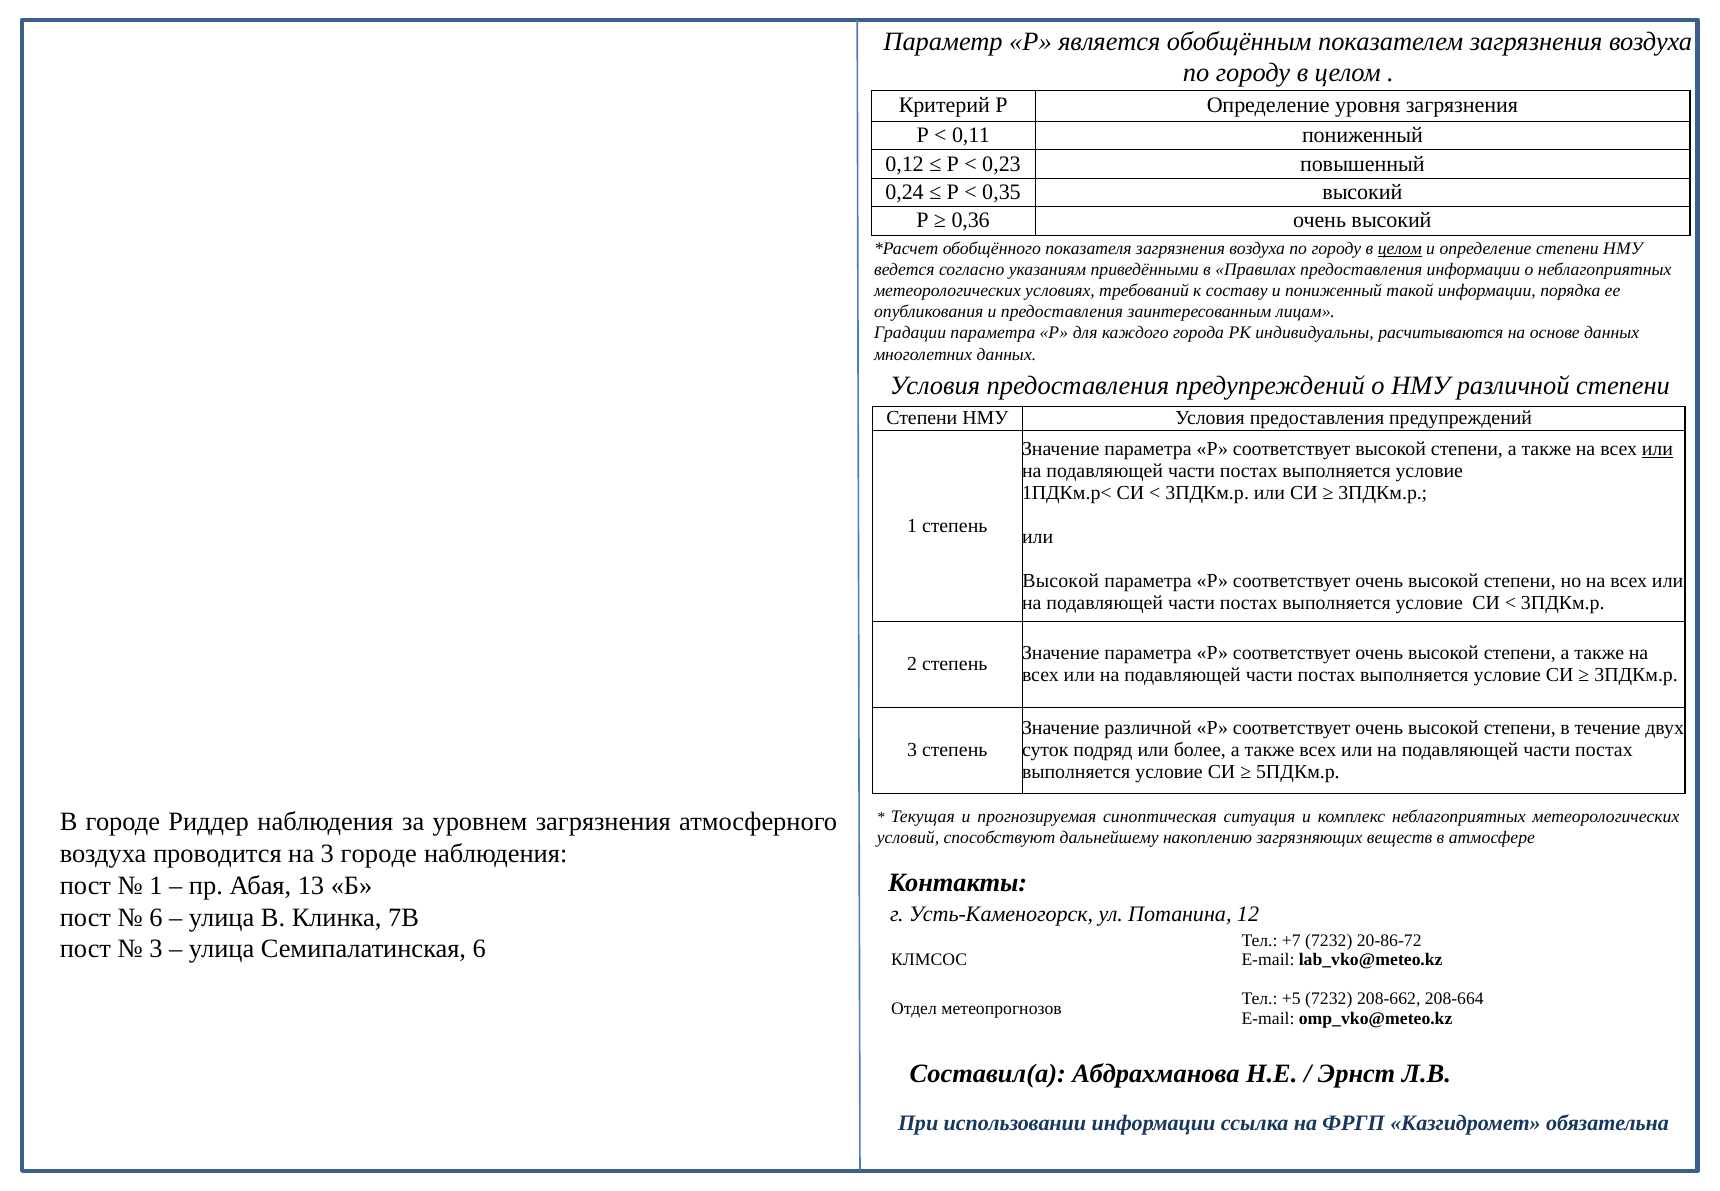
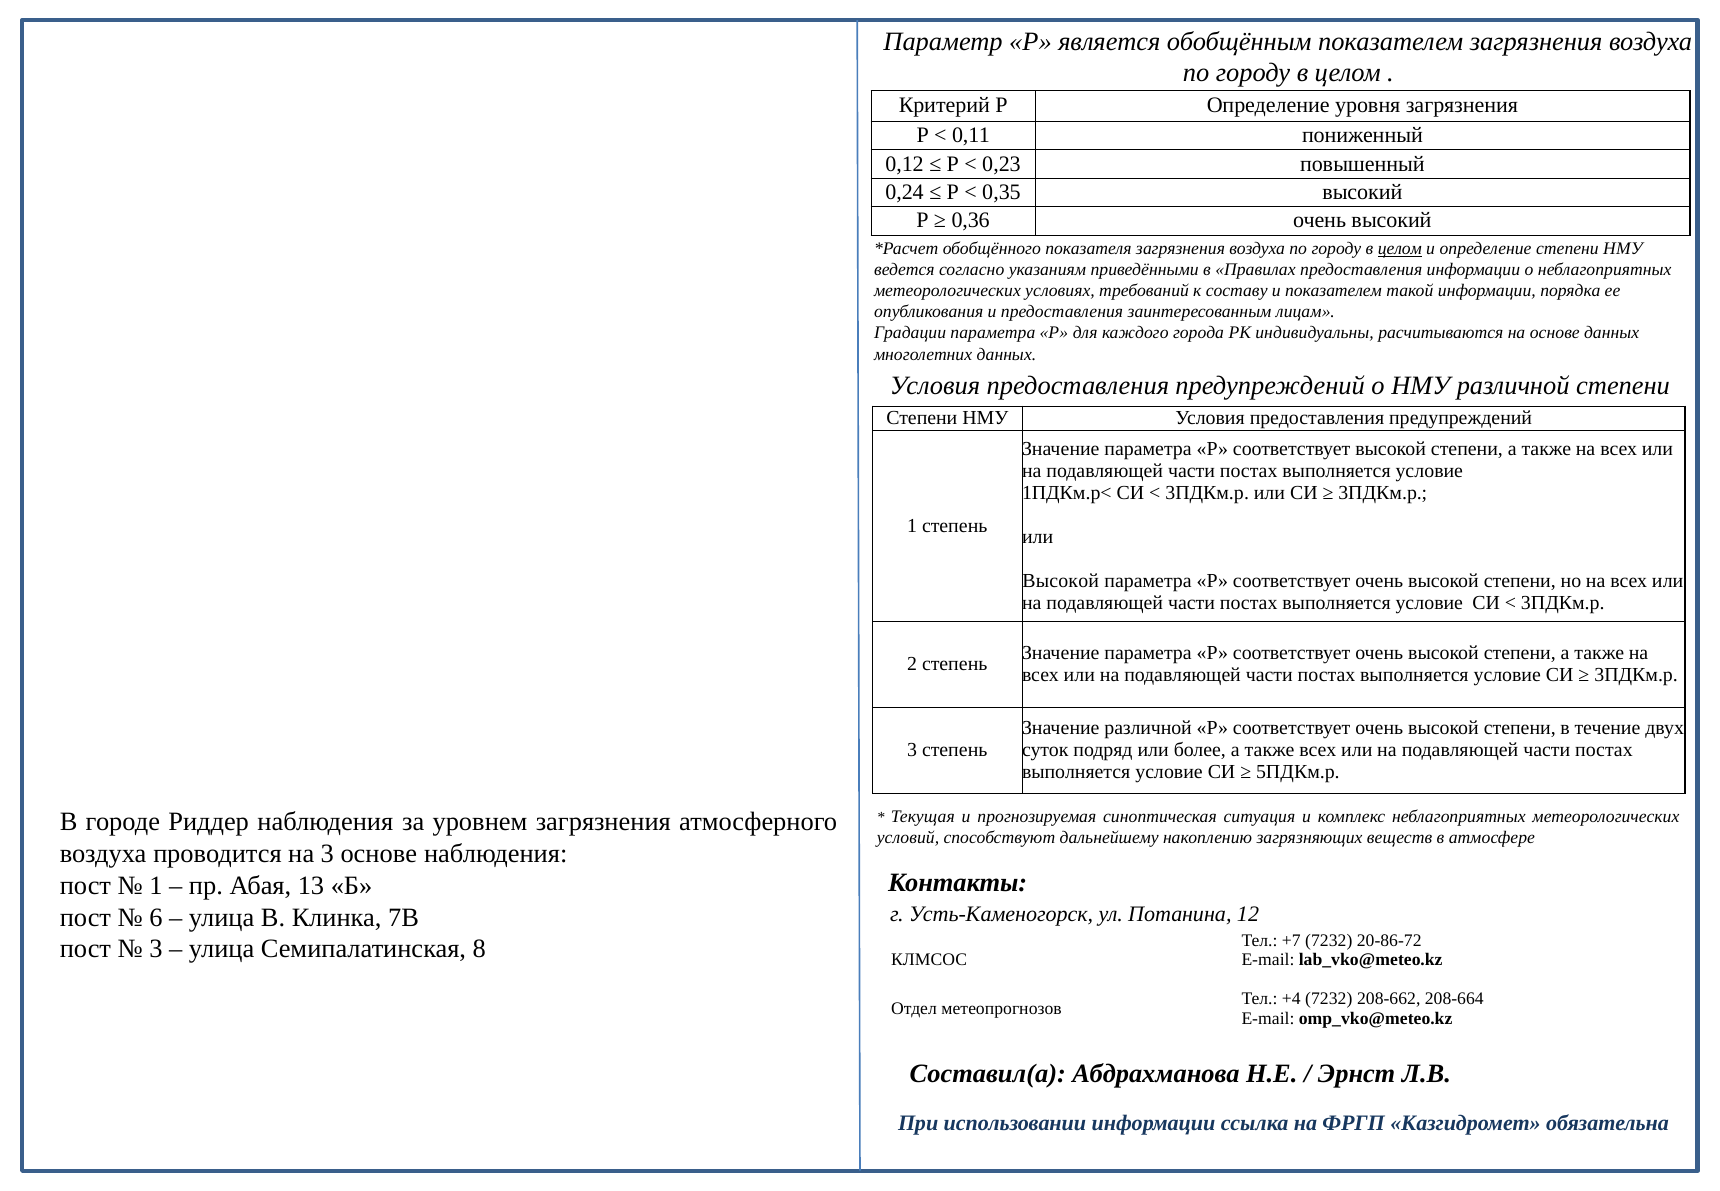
и пониженный: пониженный -> показателем (1334, 291)
или underline: present -> none (1657, 449)
3 городе: городе -> основе (379, 854)
Семипалатинская 6: 6 -> 8 (479, 949)
+5: +5 -> +4 (1291, 999)
